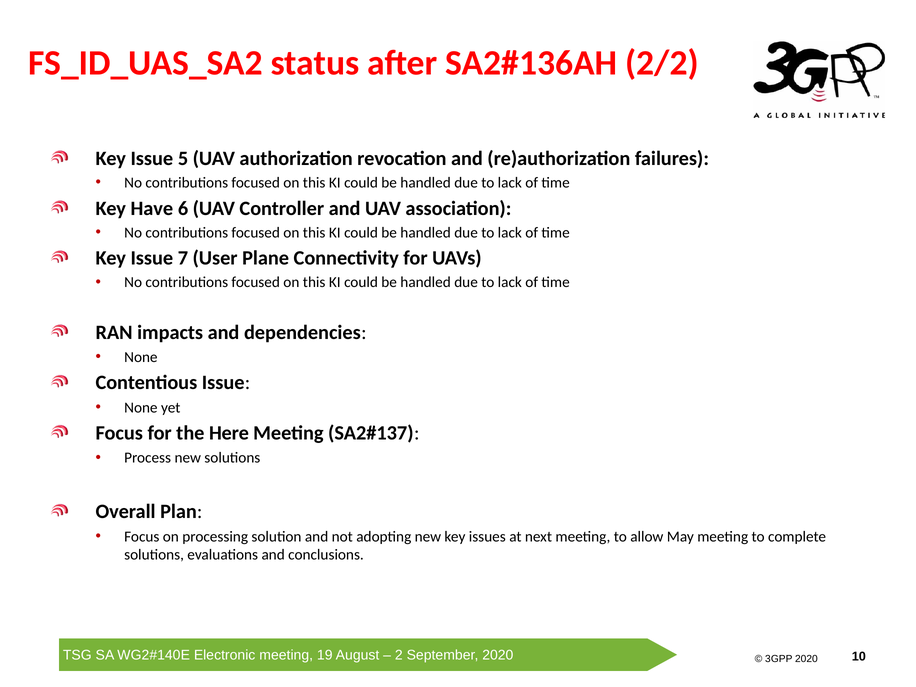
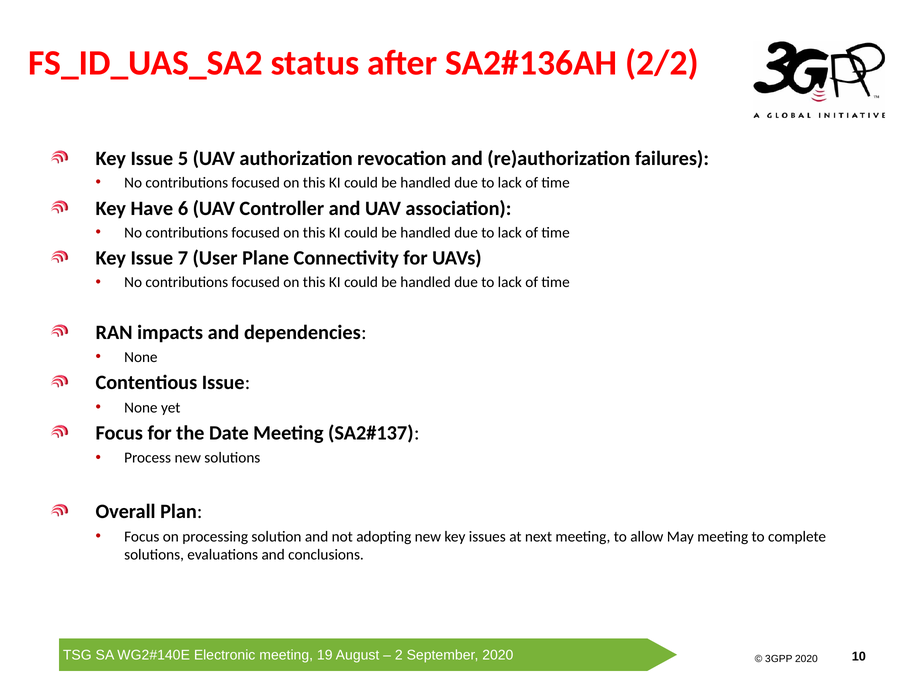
Here: Here -> Date (229, 433)
